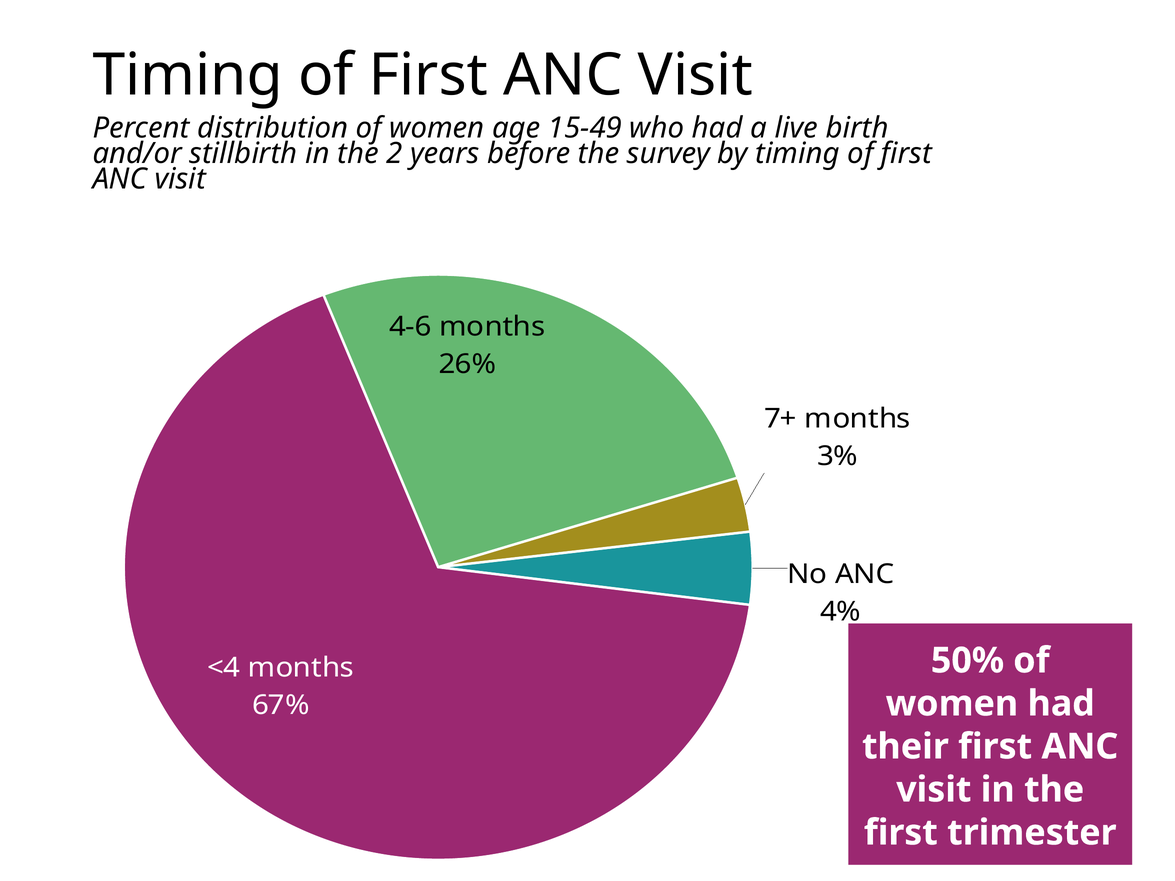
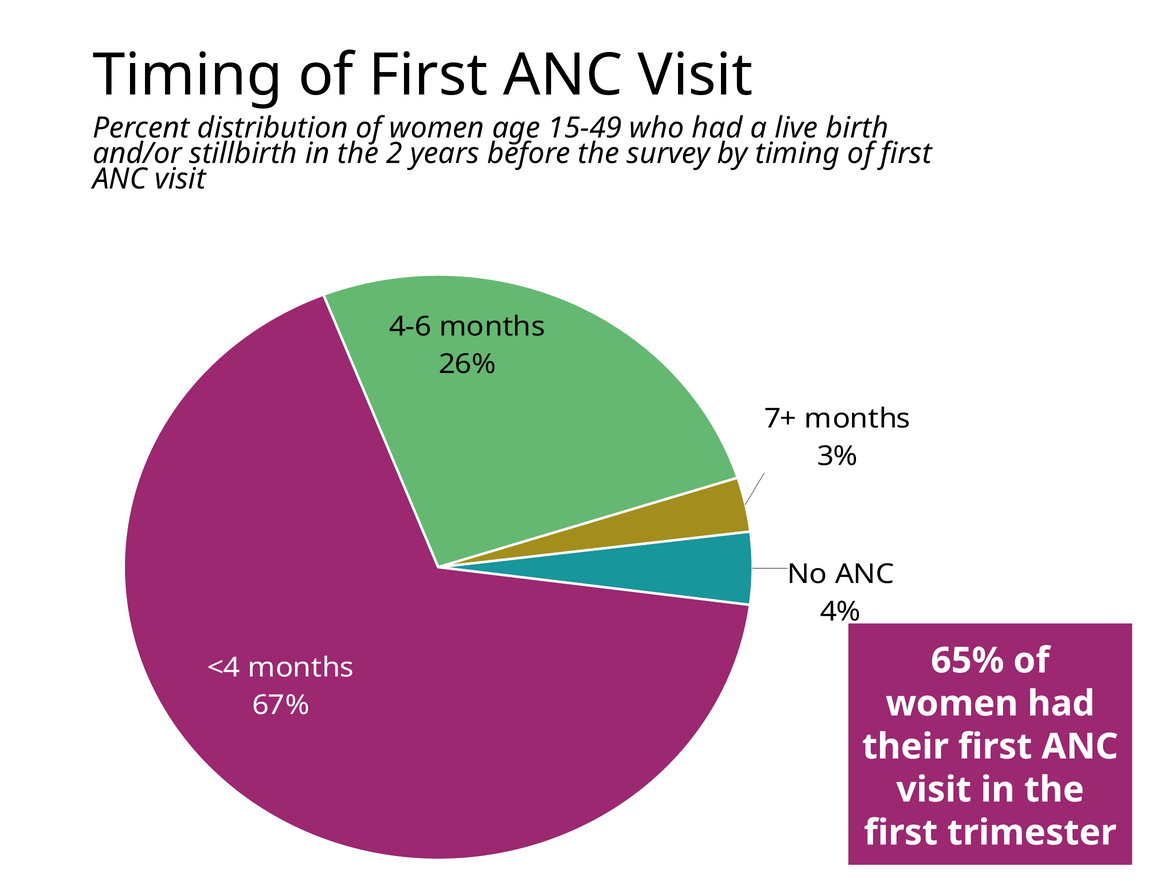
50%: 50% -> 65% (968, 661)
